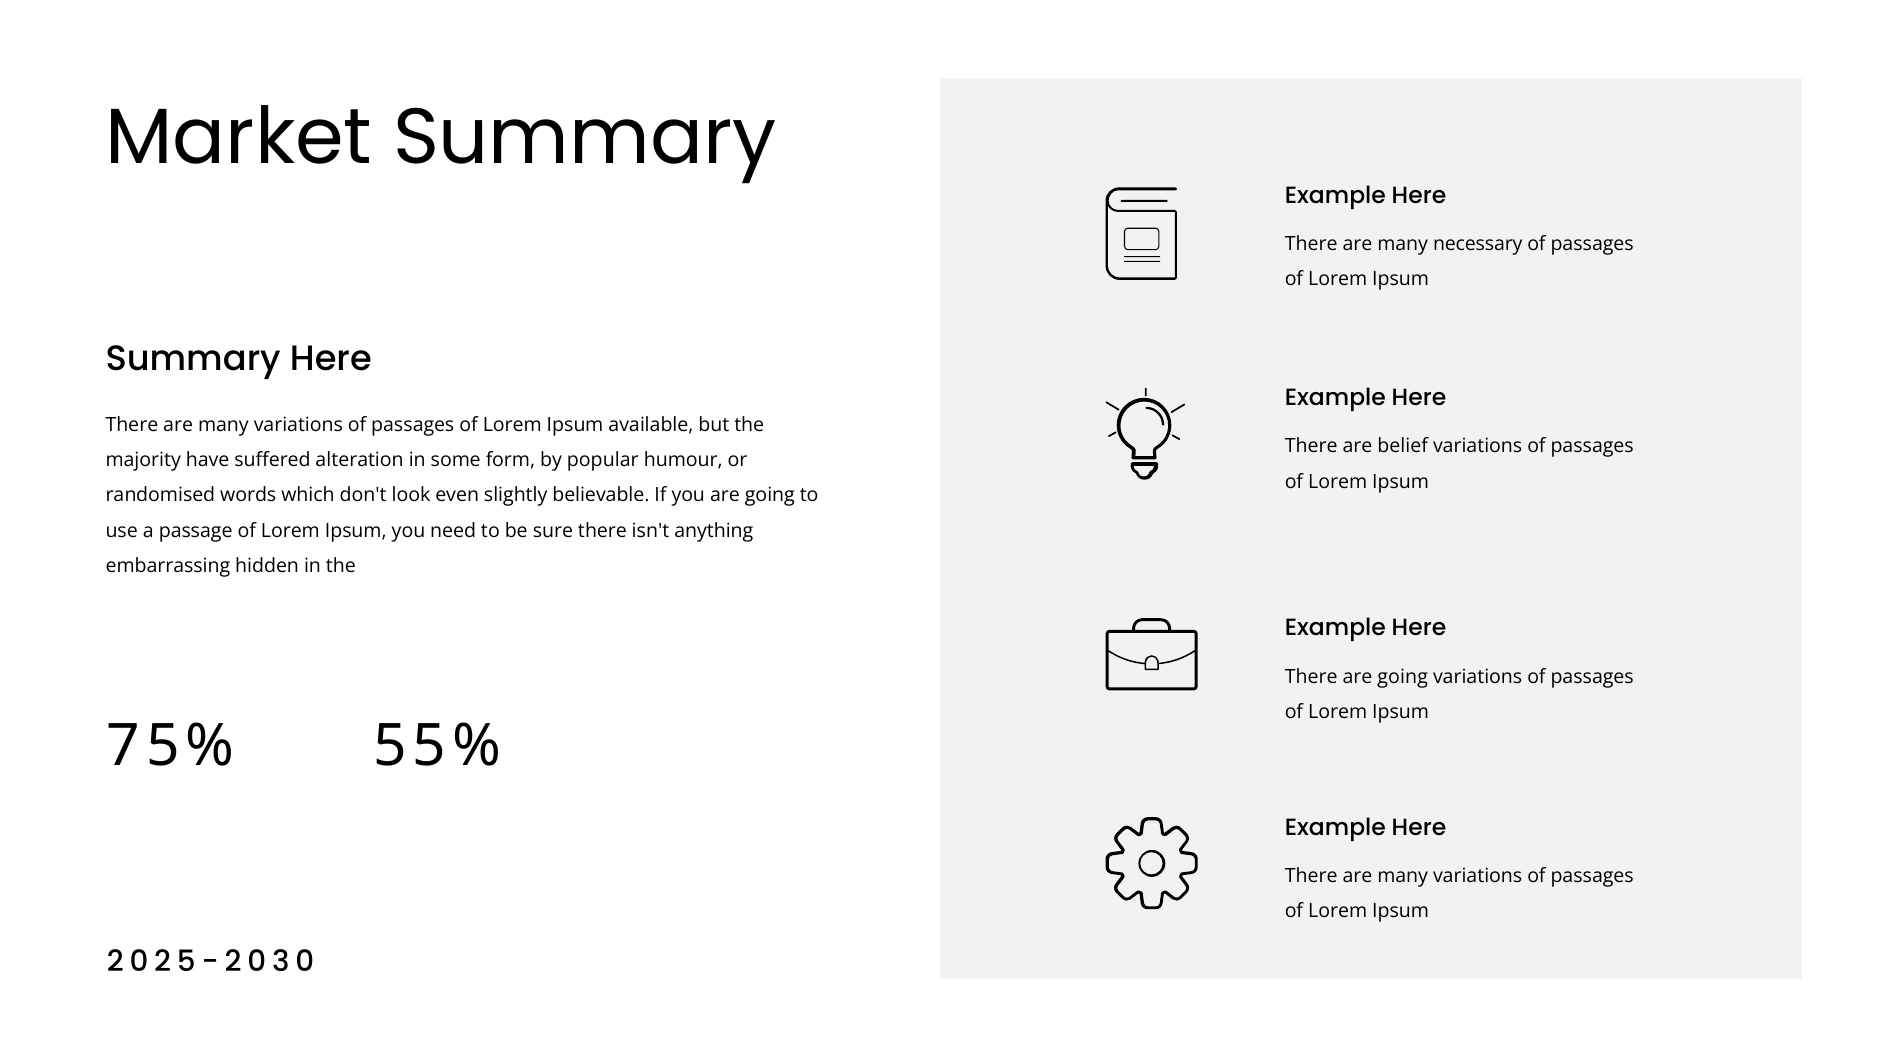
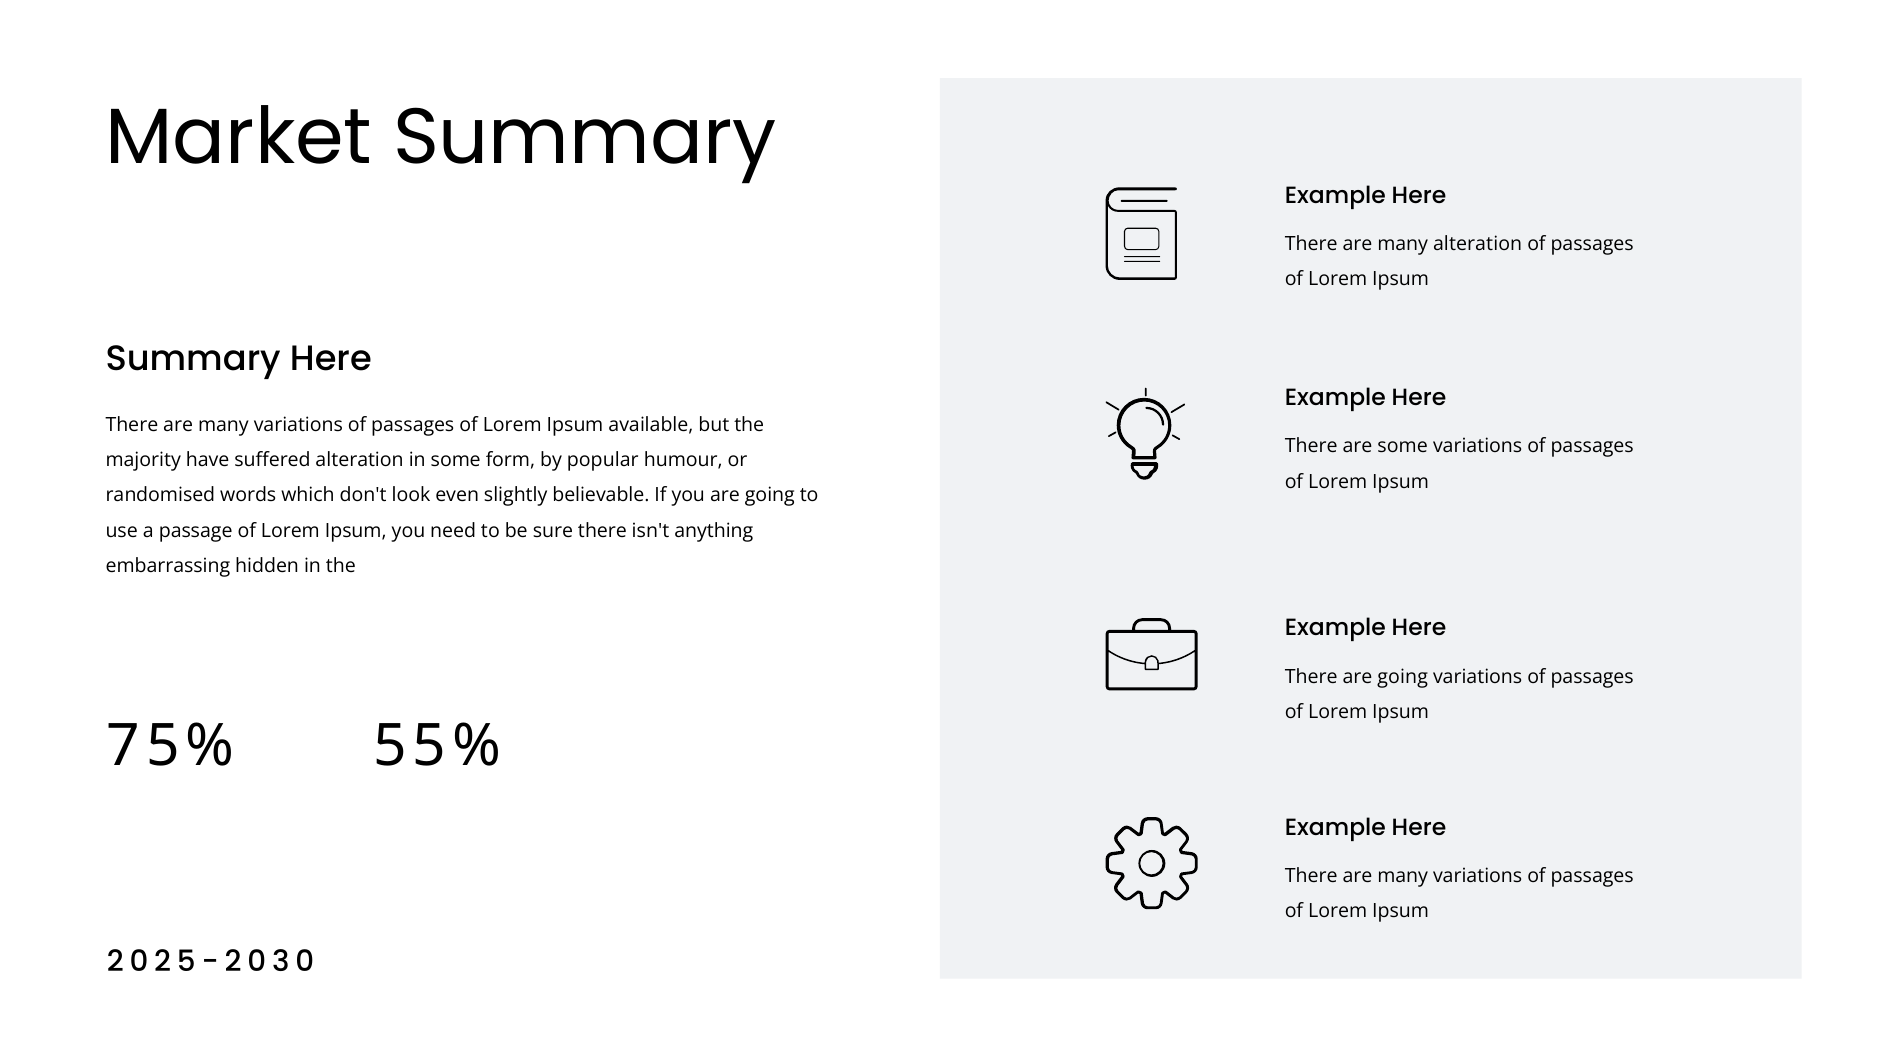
many necessary: necessary -> alteration (1478, 244)
are belief: belief -> some (1403, 447)
